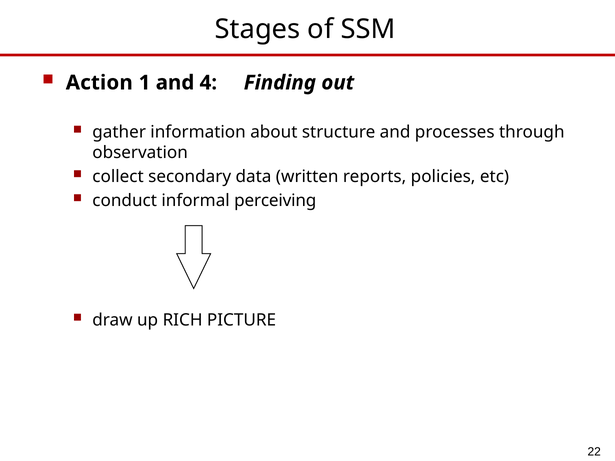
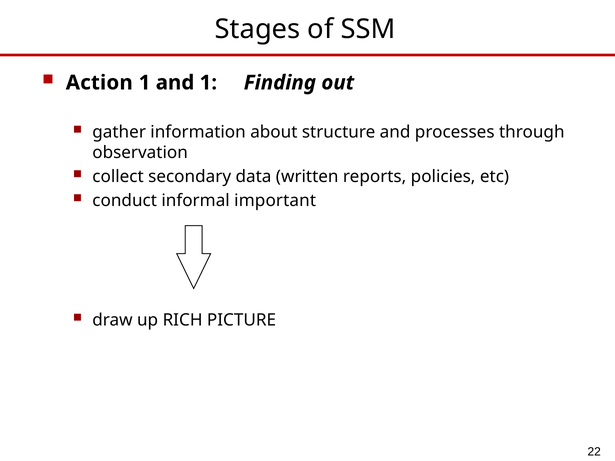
and 4: 4 -> 1 (208, 83)
perceiving: perceiving -> important (275, 201)
